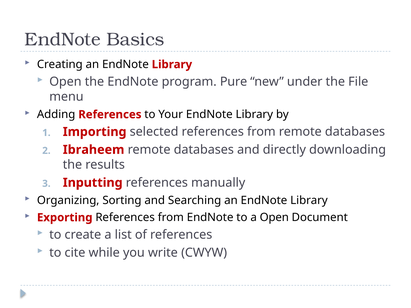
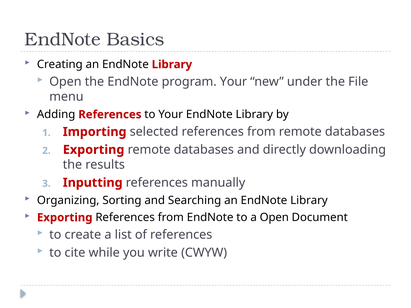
program Pure: Pure -> Your (234, 82)
Ibraheem: Ibraheem -> Exporting (94, 150)
